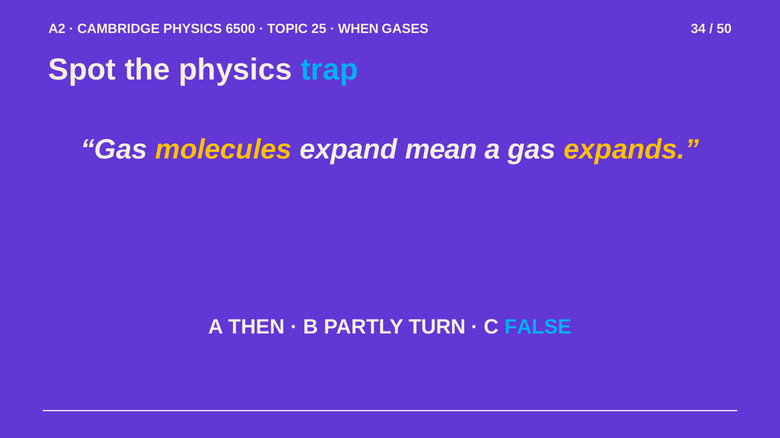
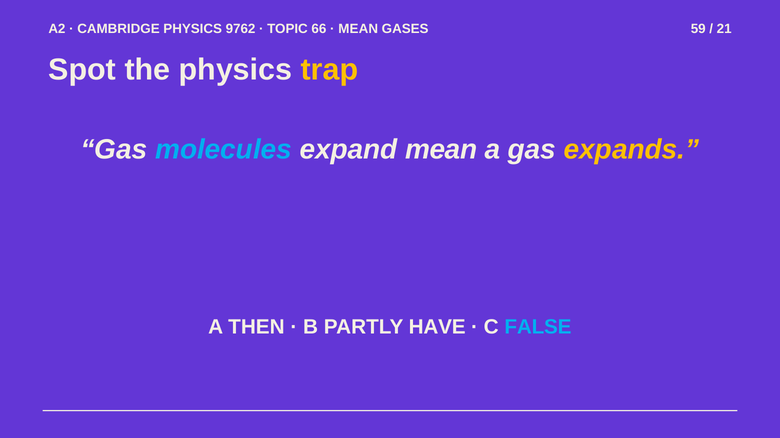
6500: 6500 -> 9762 (241, 29)
25: 25 -> 66 (319, 29)
WHEN: WHEN -> MEAN (358, 29)
34: 34 -> 59 (698, 29)
50: 50 -> 21 (724, 29)
trap colour: light blue -> yellow (329, 70)
molecules colour: yellow -> light blue (224, 150)
TURN: TURN -> HAVE (437, 328)
